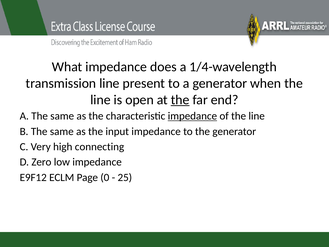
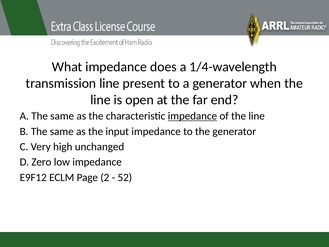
the underline: present -> none (180, 100)
connecting: connecting -> unchanged (100, 147)
0: 0 -> 2 (105, 177)
25: 25 -> 52 (125, 177)
